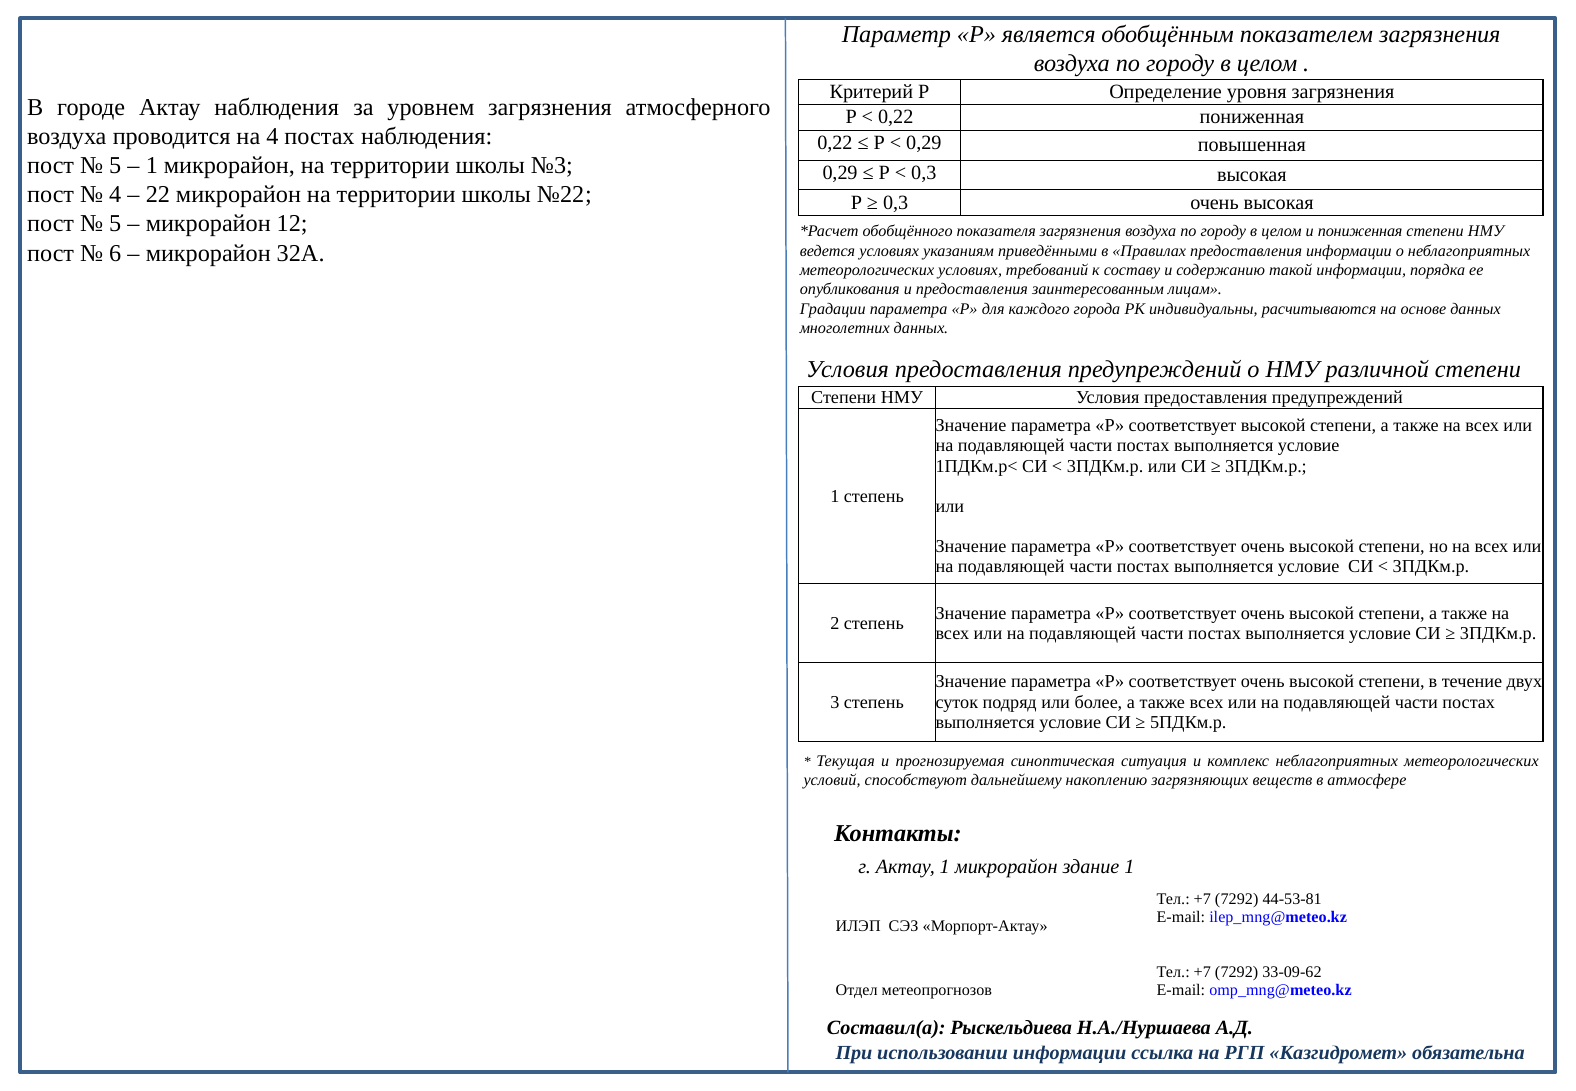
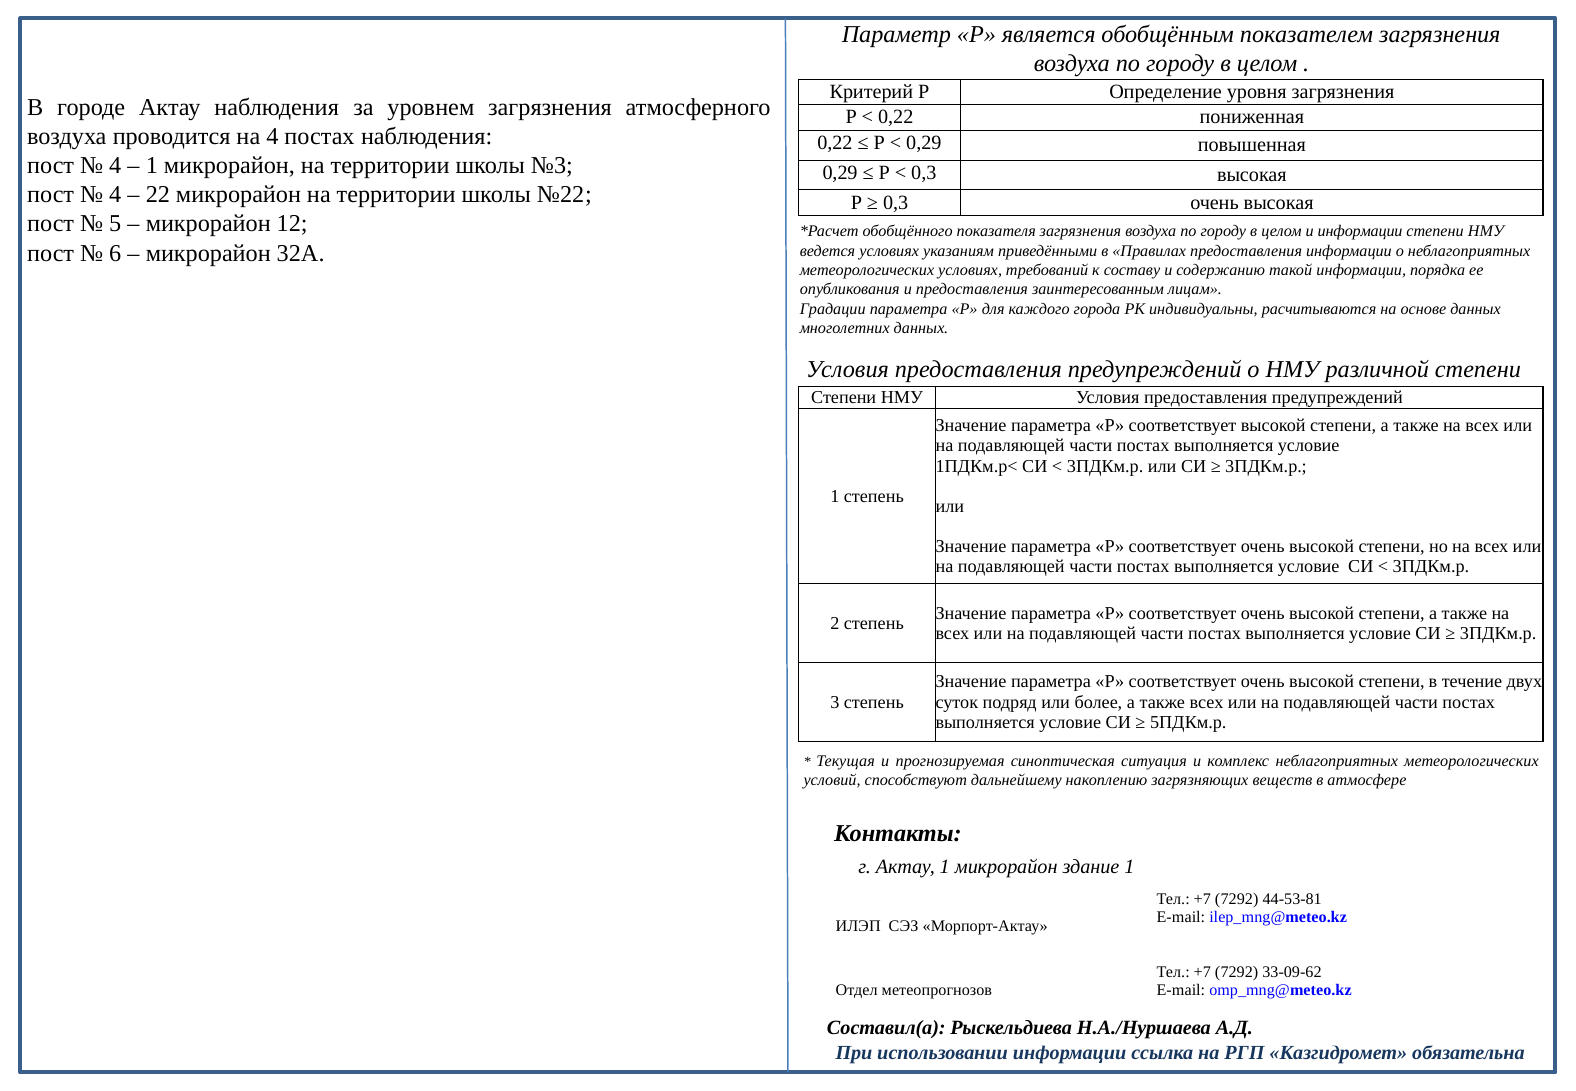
5: 5 -> 4 (115, 166)
и пониженная: пониженная -> информации (1360, 231)
